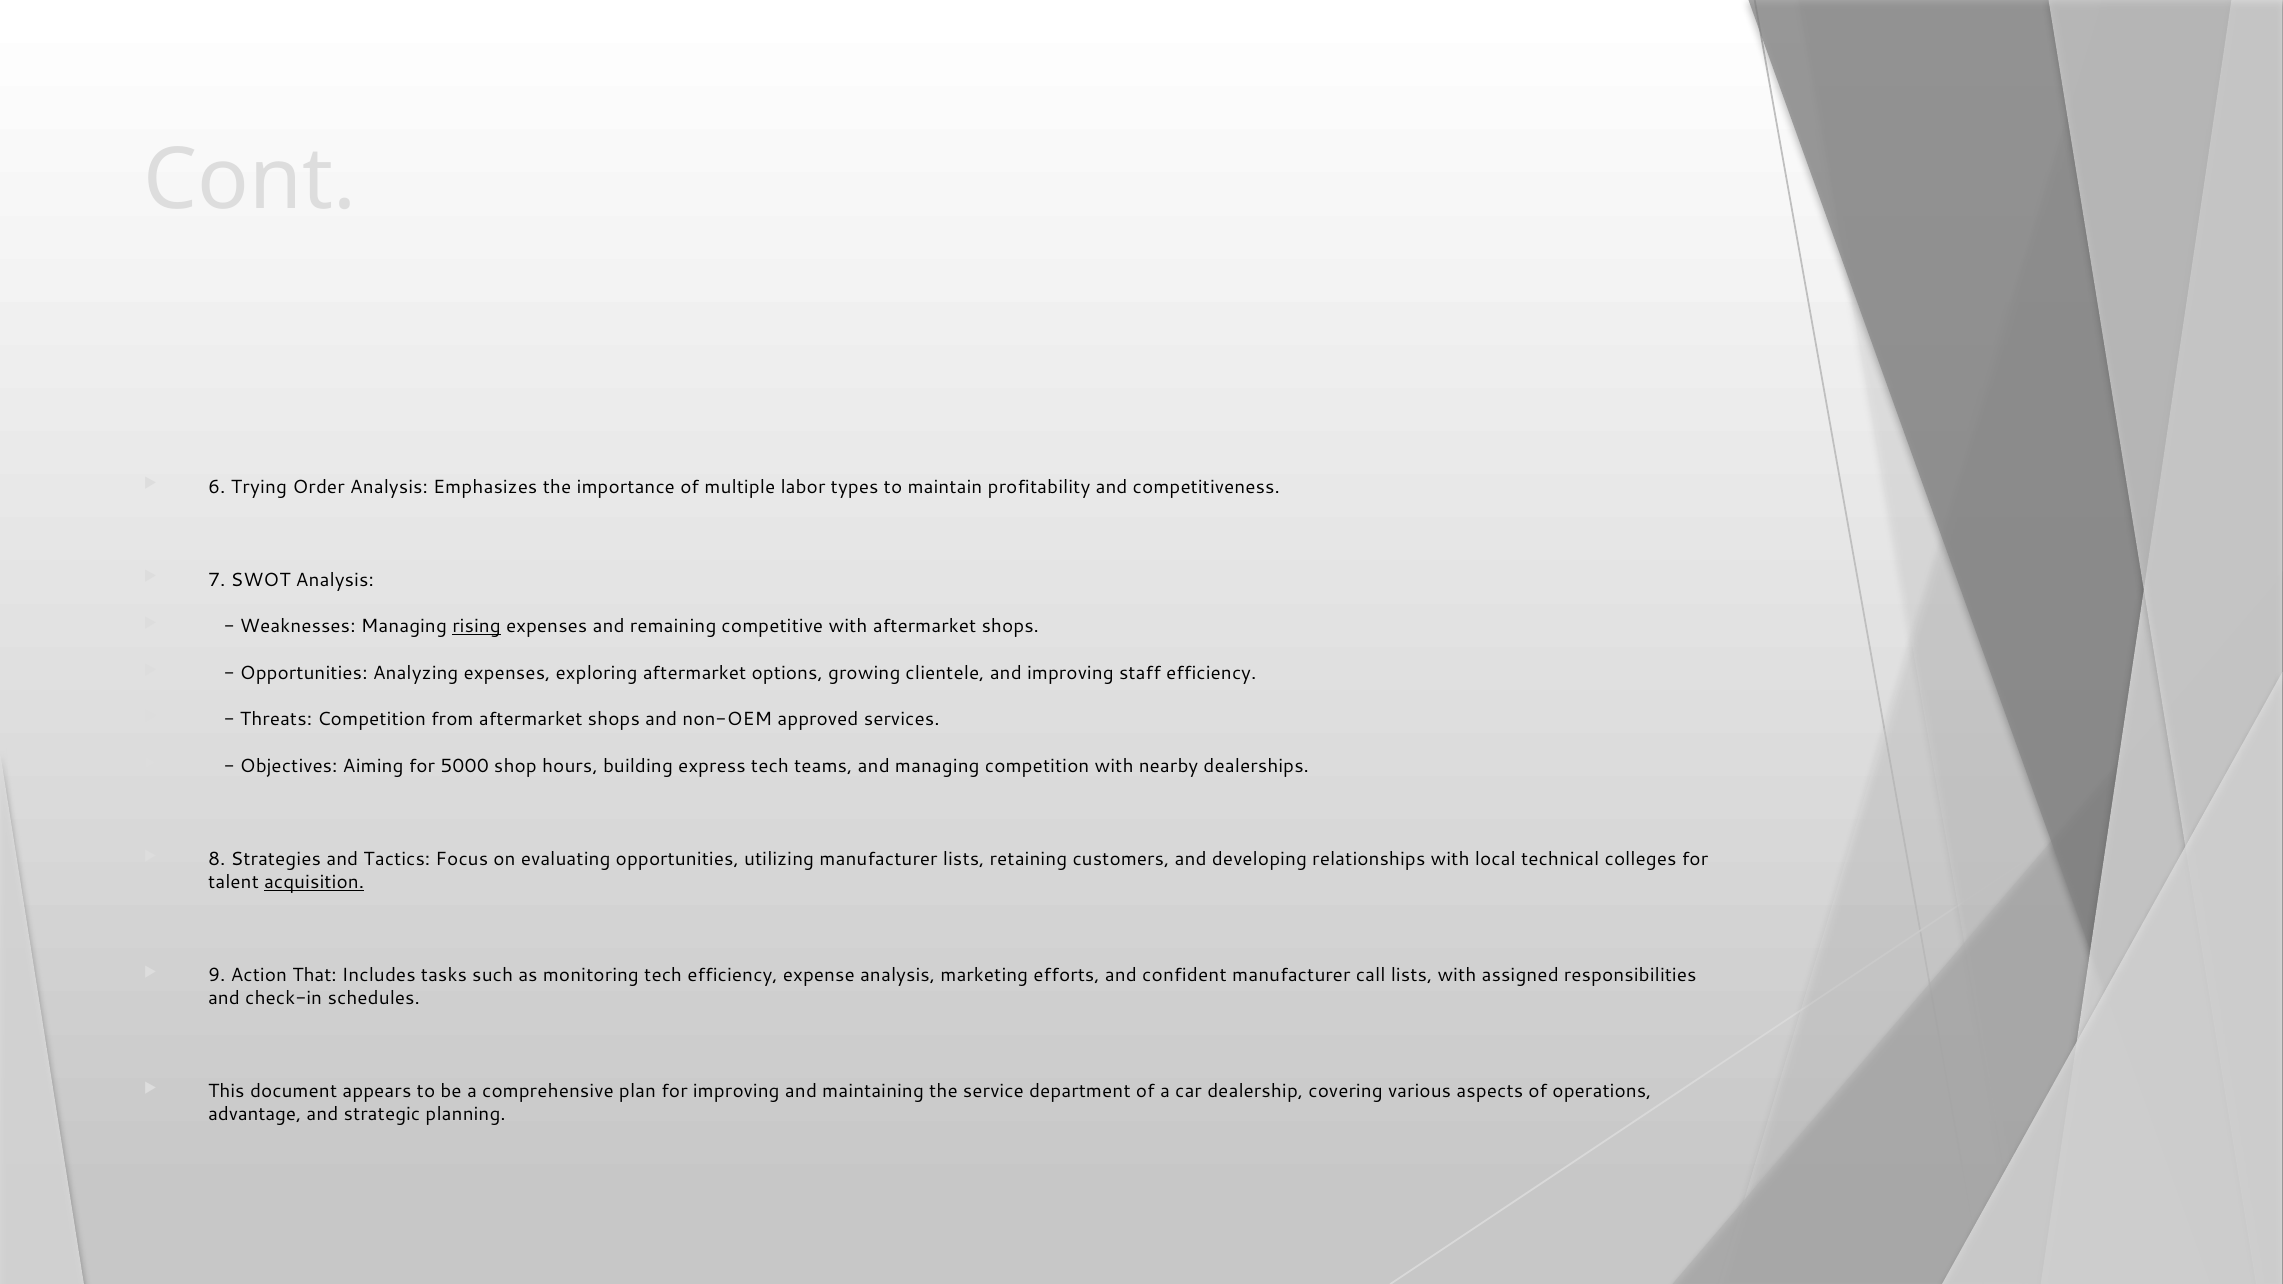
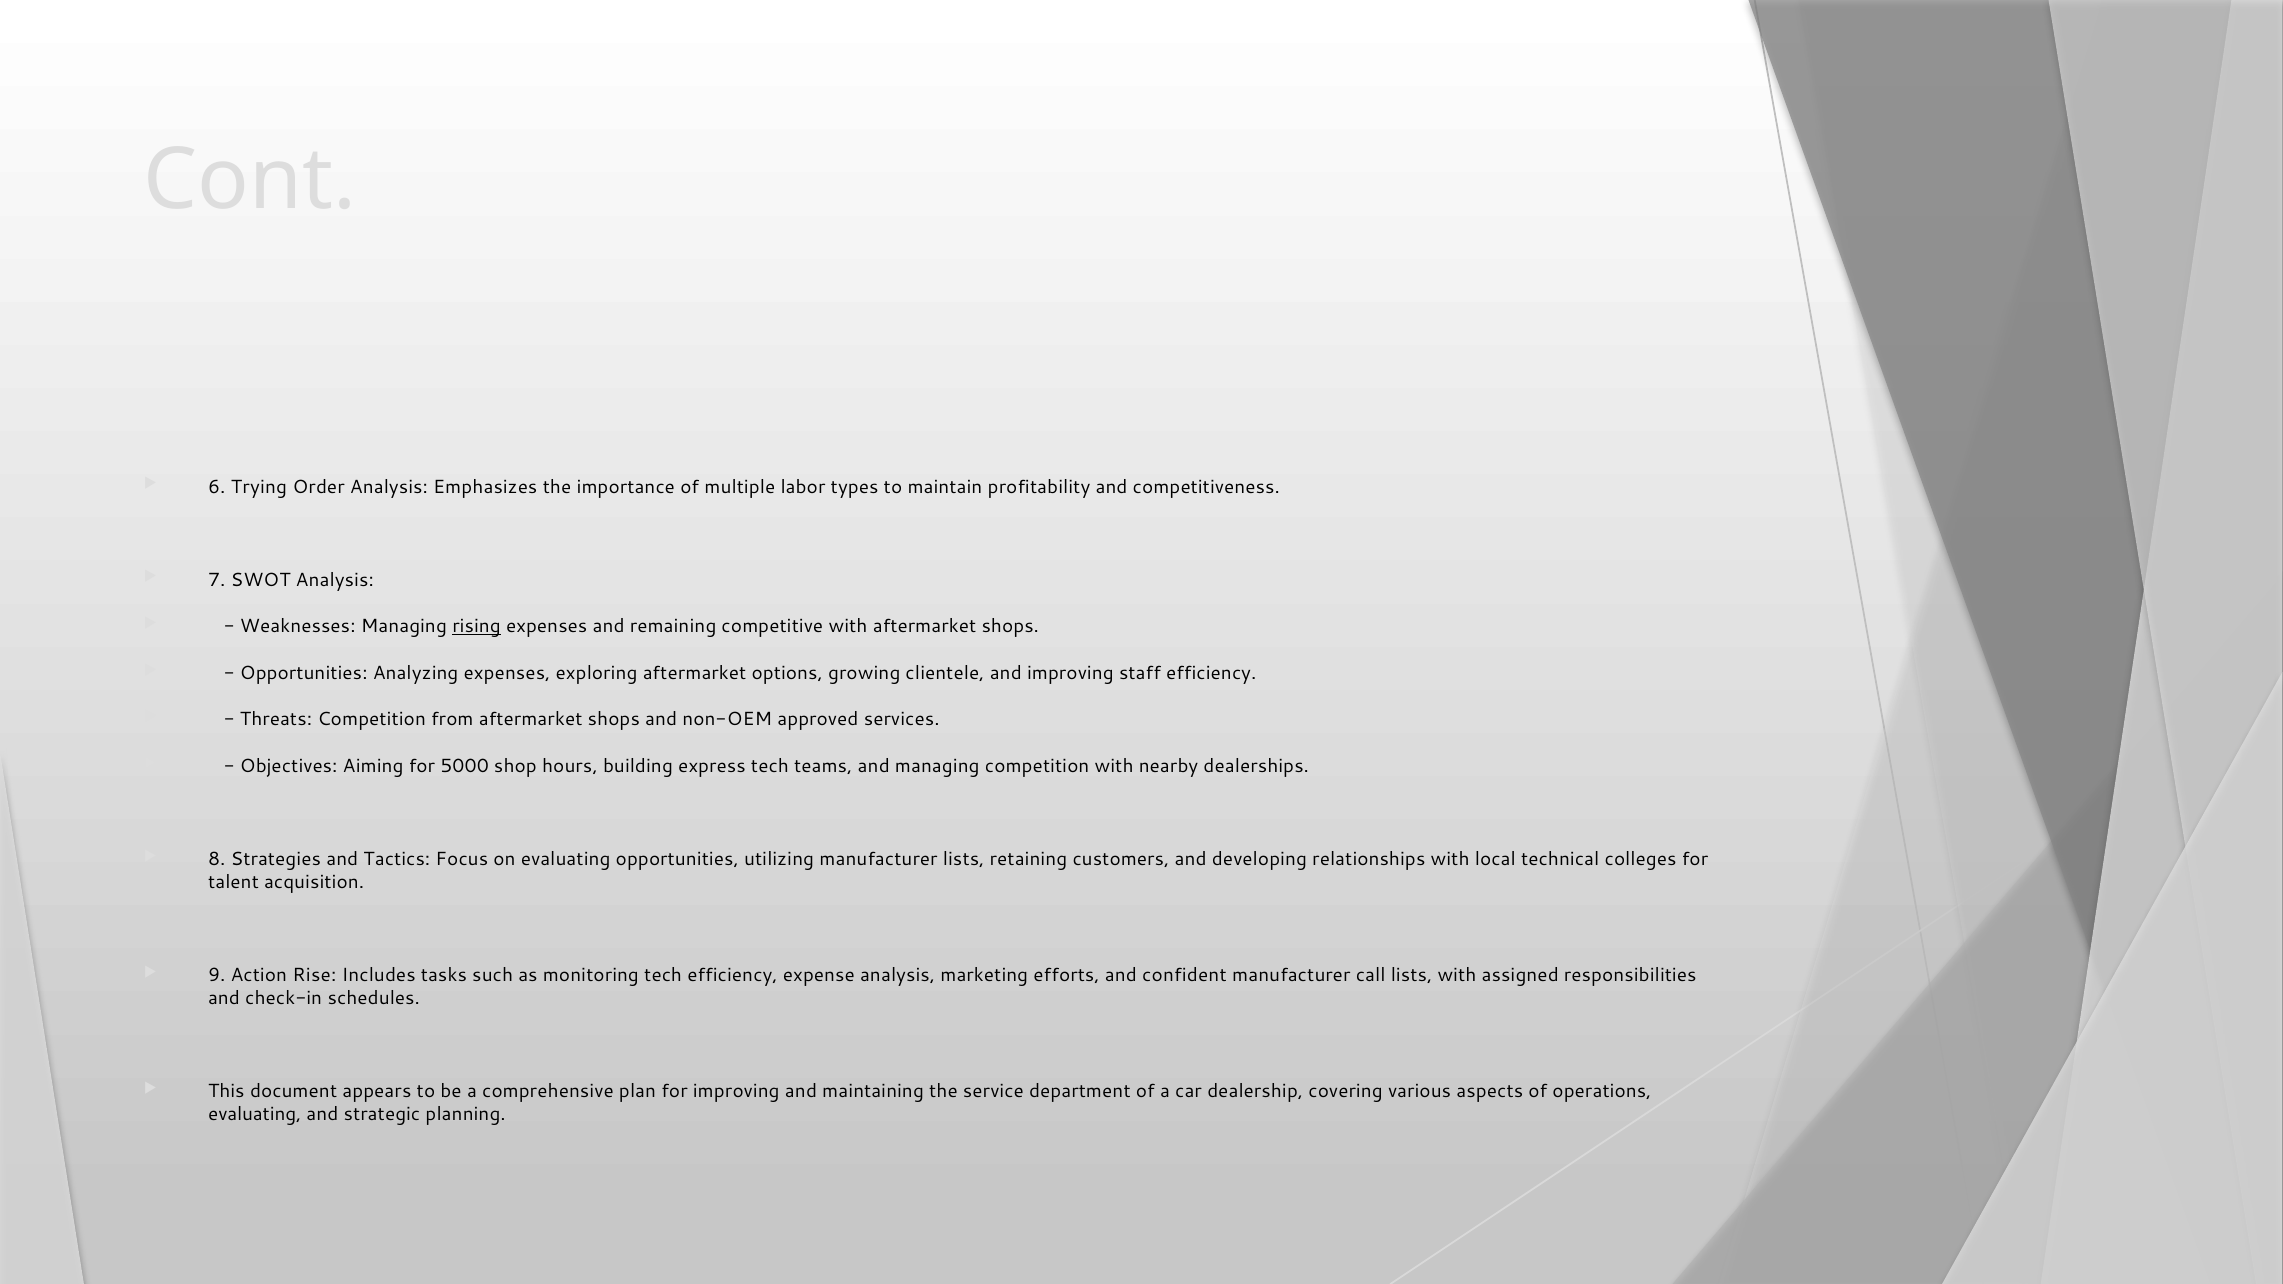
acquisition underline: present -> none (314, 882)
That: That -> Rise (314, 975)
advantage: advantage -> evaluating (255, 1114)
